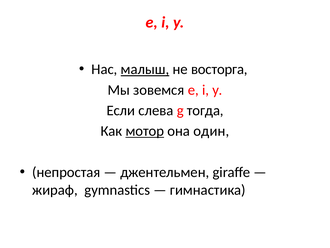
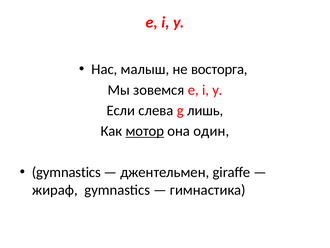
малыш underline: present -> none (145, 69)
тогда: тогда -> лишь (205, 110)
непростая: непростая -> gymnastics (66, 172)
